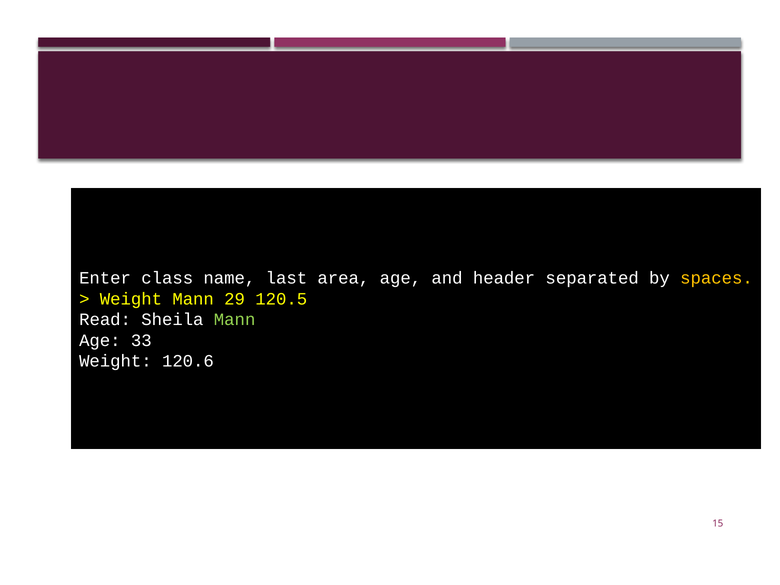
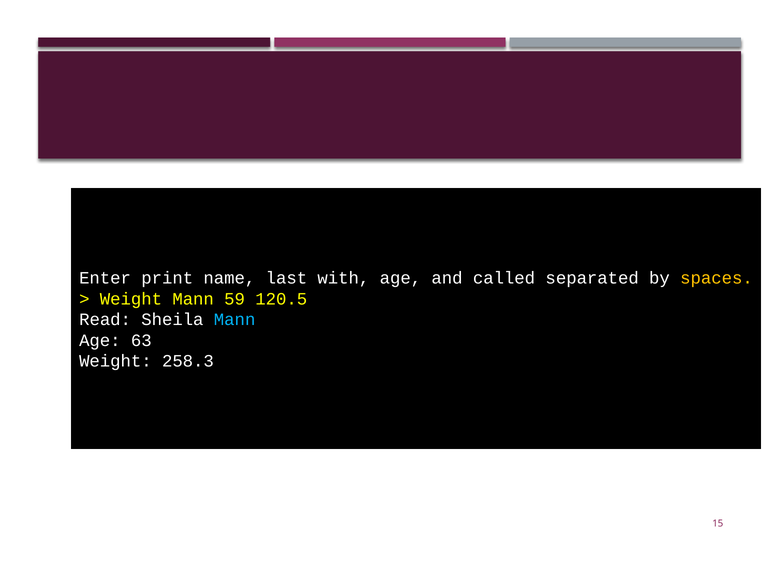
class: class -> print (167, 278)
area: area -> with (343, 278)
header: header -> called (504, 278)
29: 29 -> 59 (235, 299)
Mann colour: light green -> light blue (235, 320)
33: 33 -> 63 (141, 340)
120.6: 120.6 -> 258.3 (188, 361)
